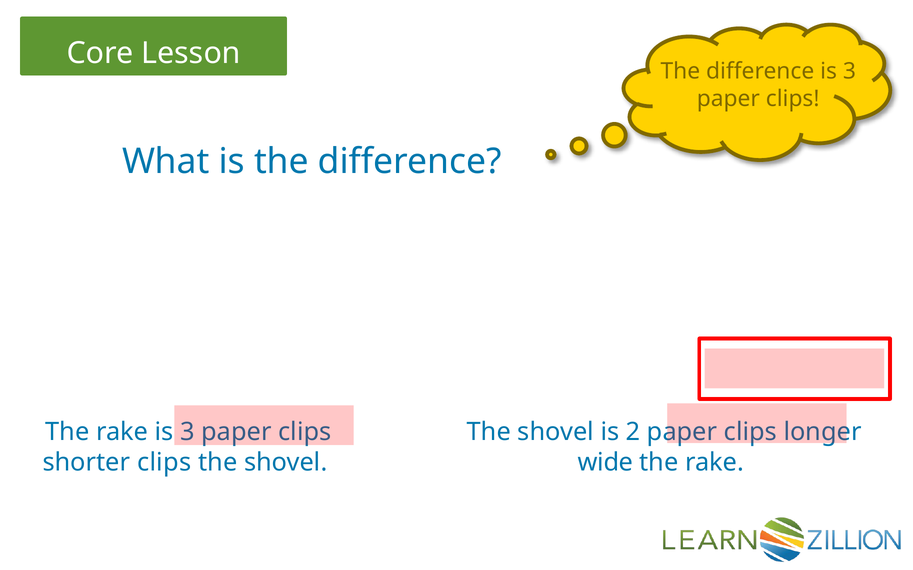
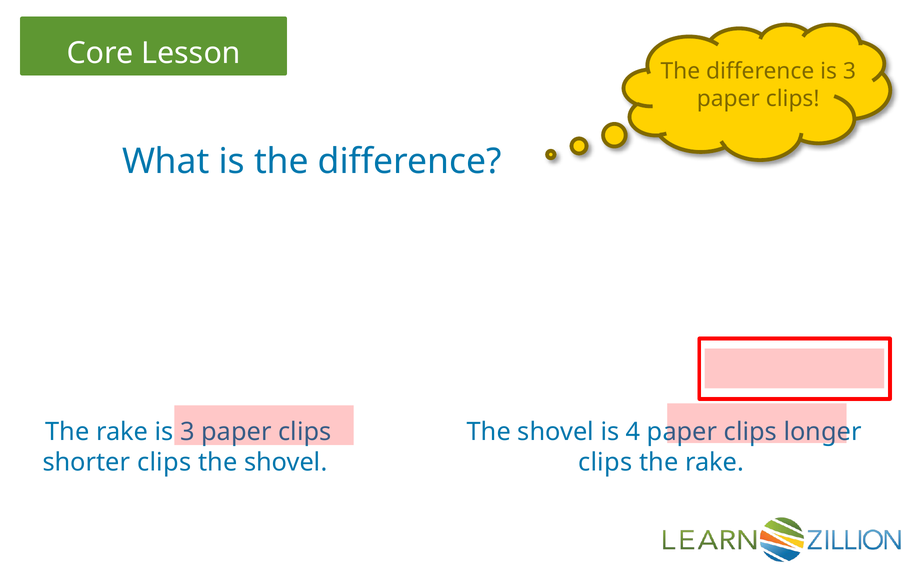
2: 2 -> 4 (633, 432)
wide: wide -> clips (605, 463)
